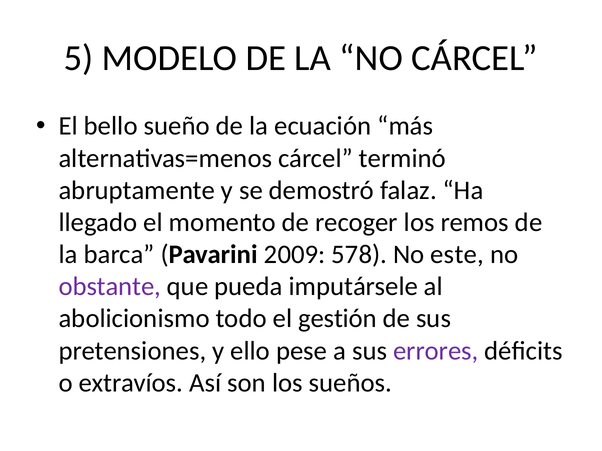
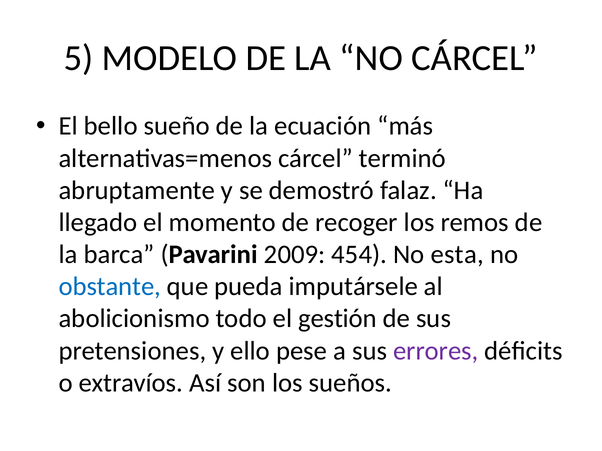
578: 578 -> 454 (359, 255)
este: este -> esta (457, 255)
obstante colour: purple -> blue (110, 287)
